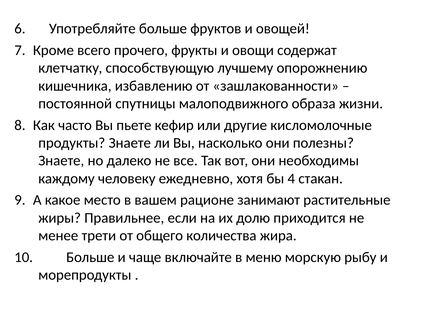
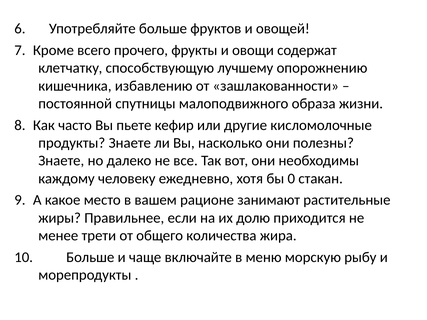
4: 4 -> 0 (291, 179)
